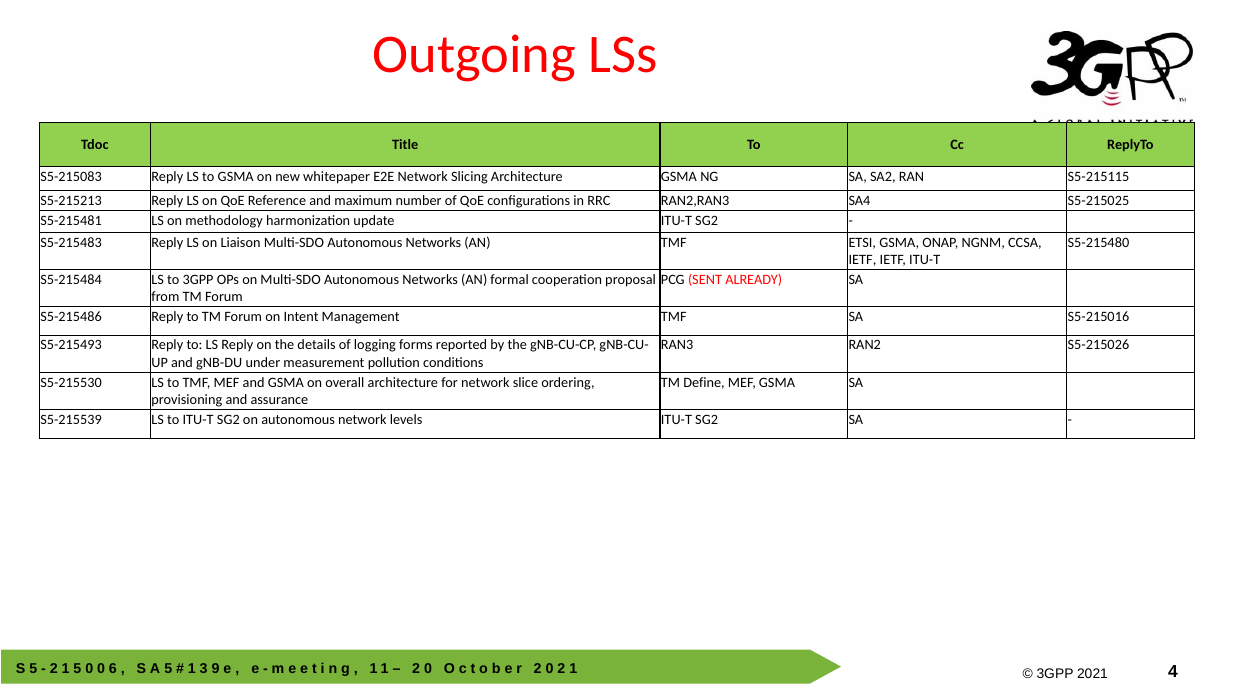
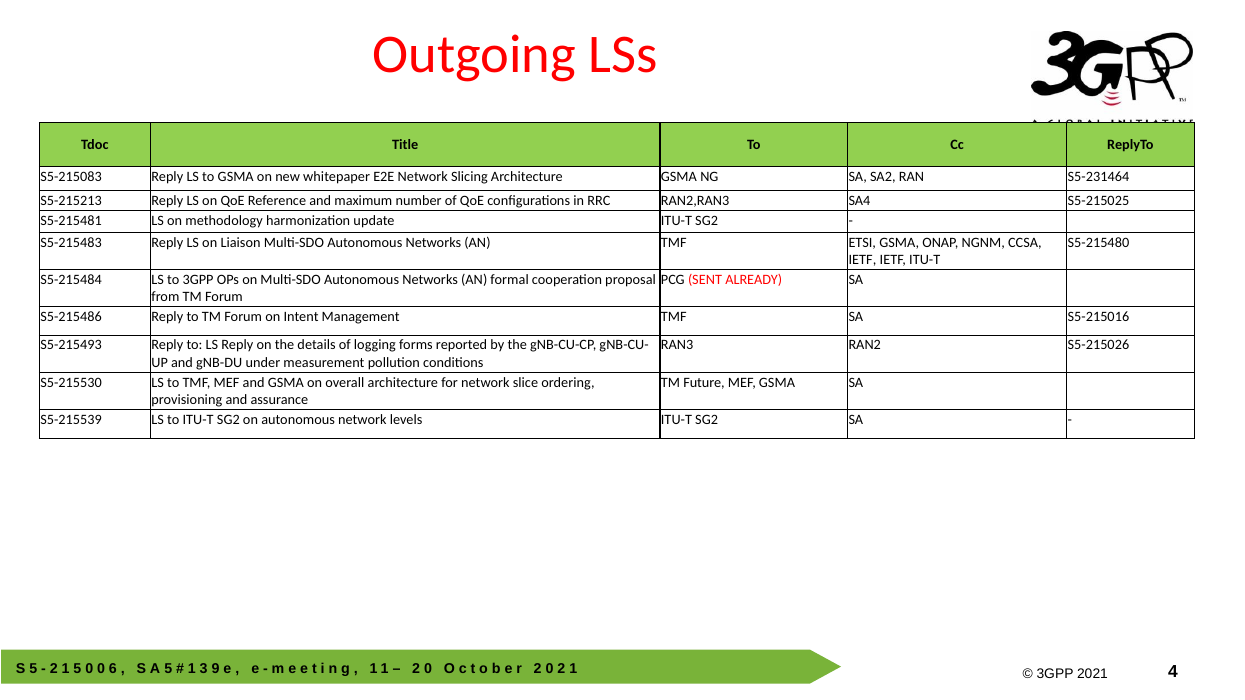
S5-215115: S5-215115 -> S5-231464 (1098, 177)
Define: Define -> Future (704, 383)
